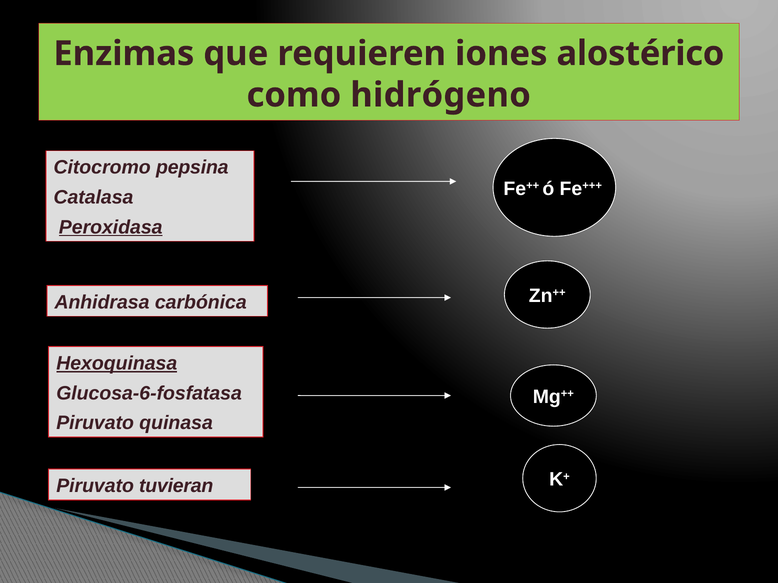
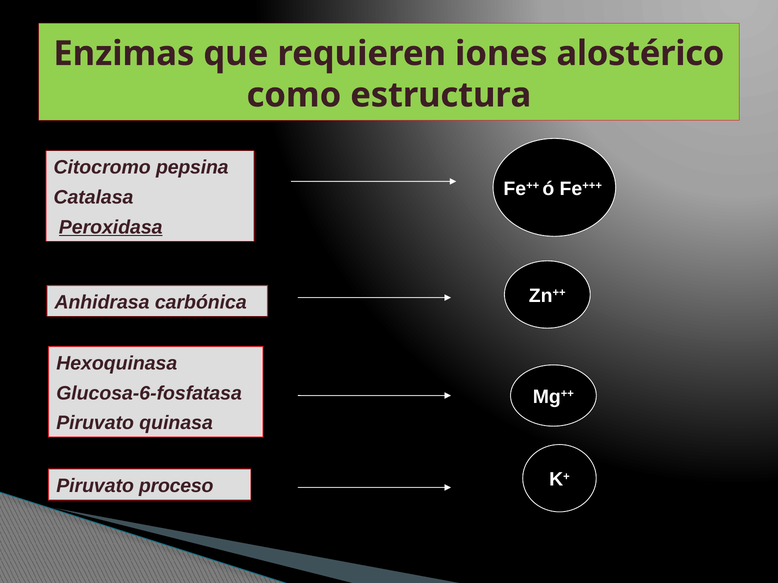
hidrógeno: hidrógeno -> estructura (441, 95)
Hexoquinasa underline: present -> none (117, 364)
tuvieran: tuvieran -> proceso (176, 486)
